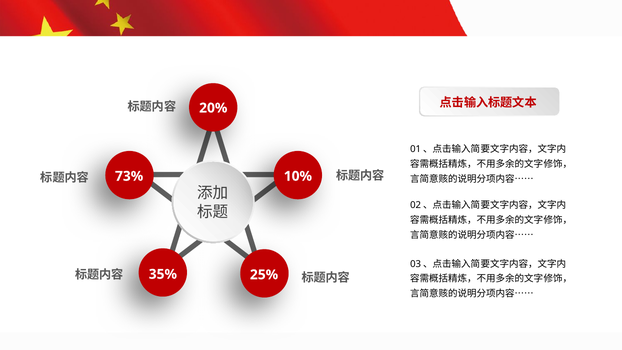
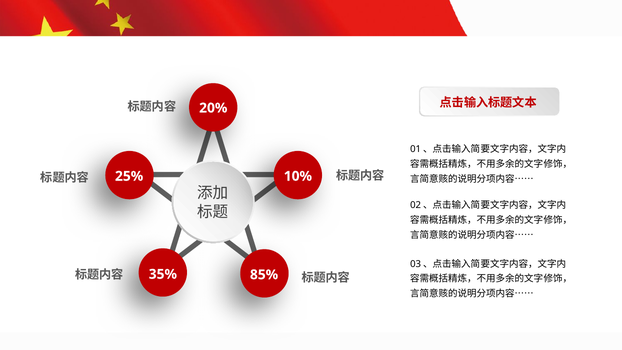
73%: 73% -> 25% (129, 176)
25%: 25% -> 85% (264, 275)
